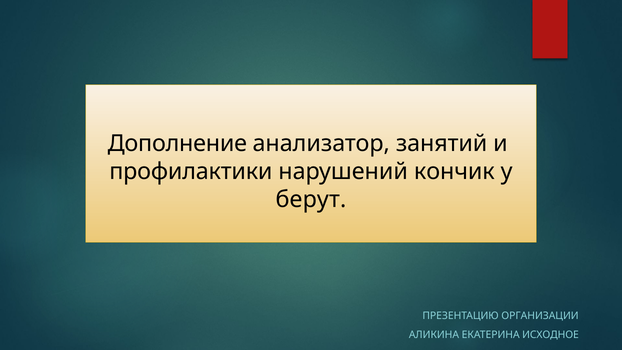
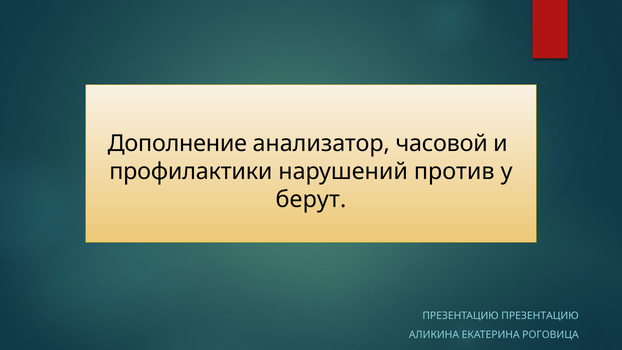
занятий: занятий -> часовой (442, 143)
кончик: кончик -> против (454, 171)
ПРЕЗЕНТАЦИЮ ОРГАНИЗАЦИИ: ОРГАНИЗАЦИИ -> ПРЕЗЕНТАЦИЮ (540, 316)
ИСХОДНОЕ: ИСХОДНОЕ -> РОГОВИЦА (550, 335)
